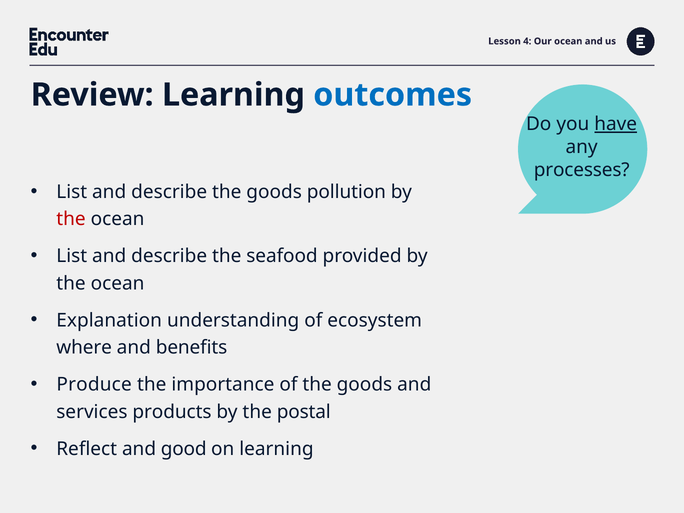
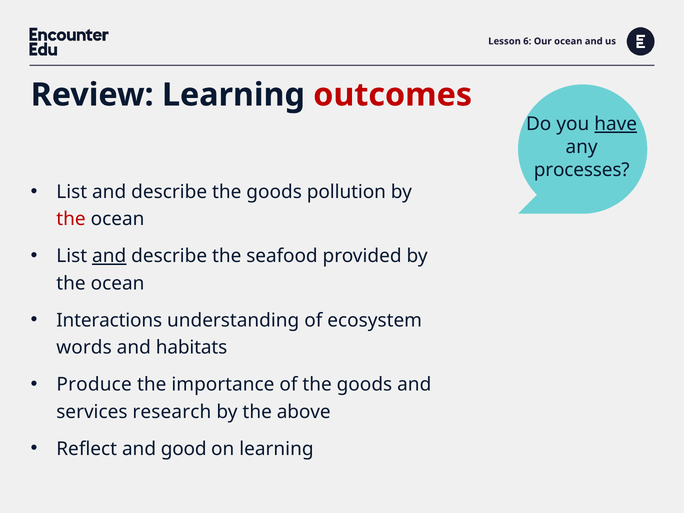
4: 4 -> 6 (527, 41)
outcomes colour: blue -> red (393, 95)
and underline: none -> present (109, 256)
Explanation: Explanation -> Interactions (109, 320)
where: where -> words (84, 348)
benefits: benefits -> habitats (192, 348)
products: products -> research (172, 412)
postal: postal -> above (304, 412)
